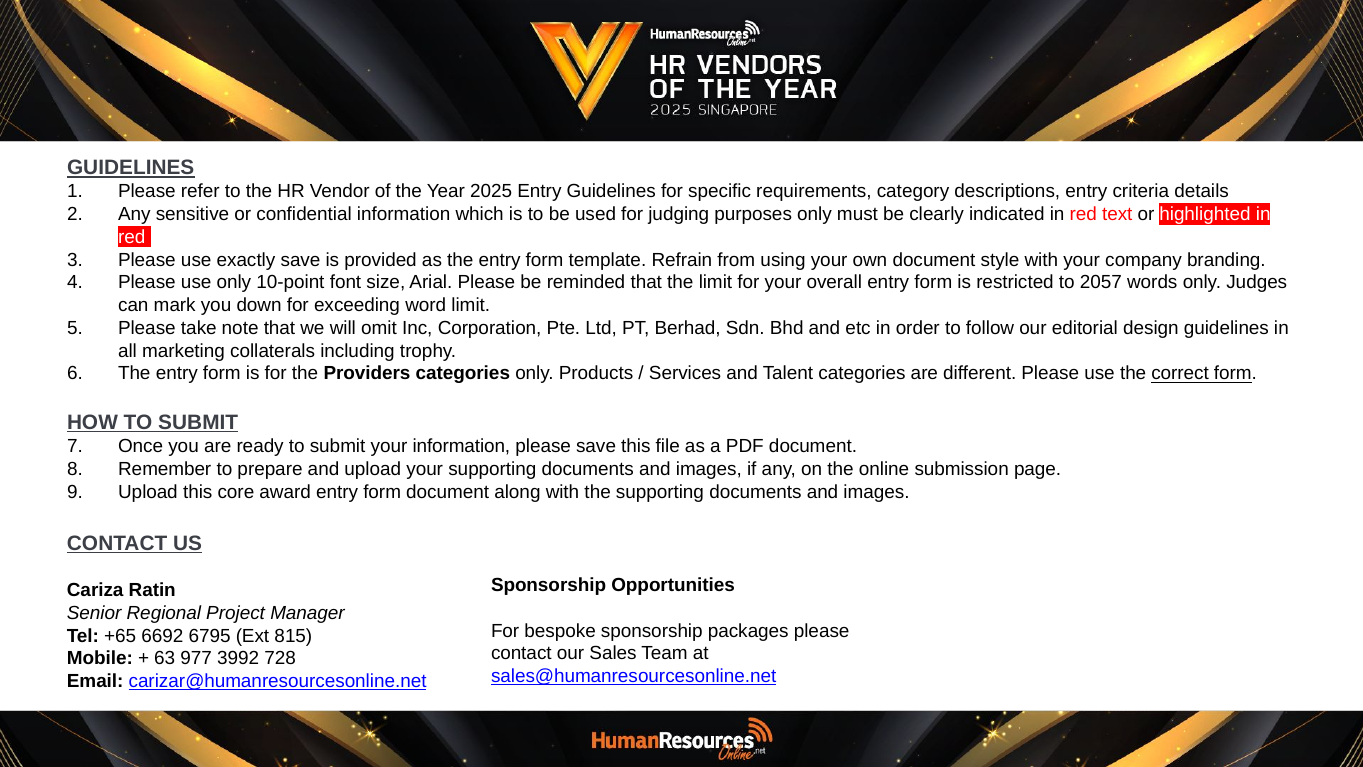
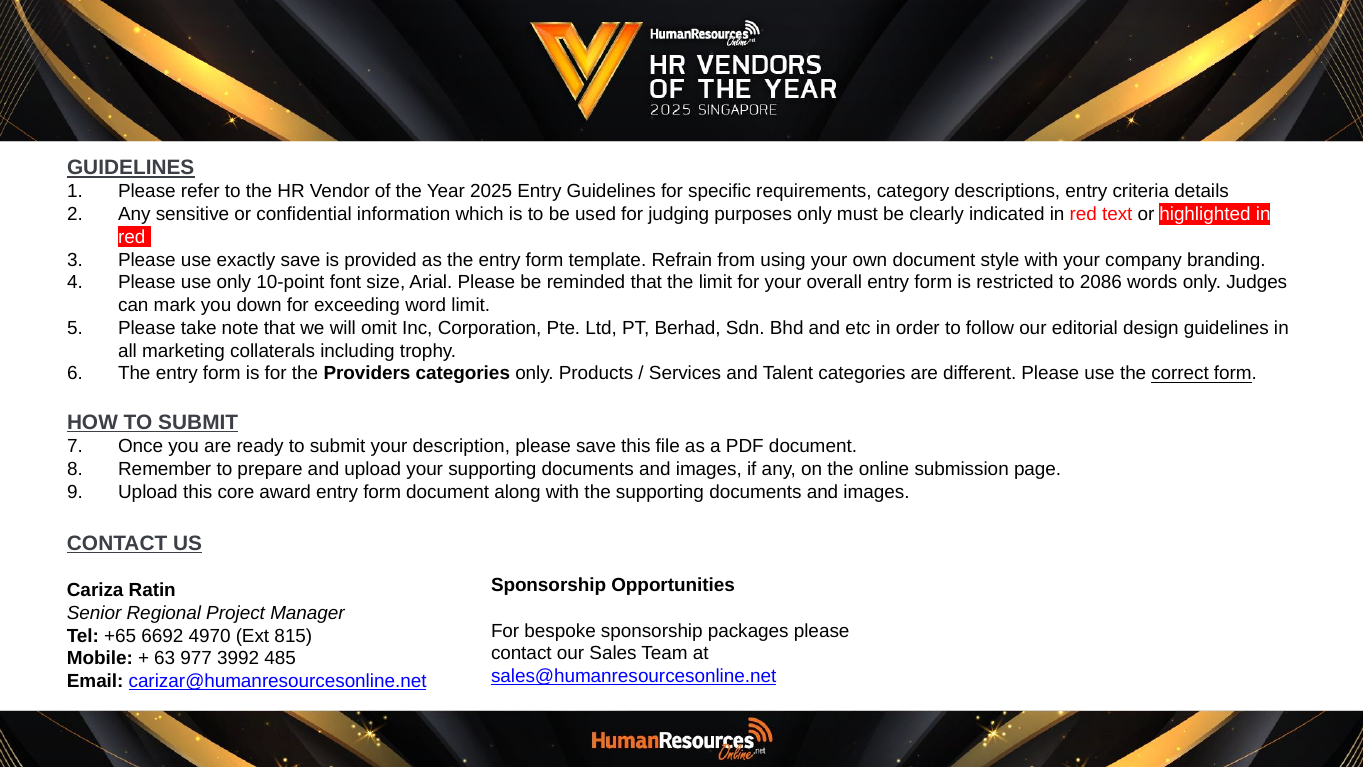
2057: 2057 -> 2086 (1101, 283)
your information: information -> description (461, 446)
6795: 6795 -> 4970 (210, 636)
728: 728 -> 485 (280, 658)
